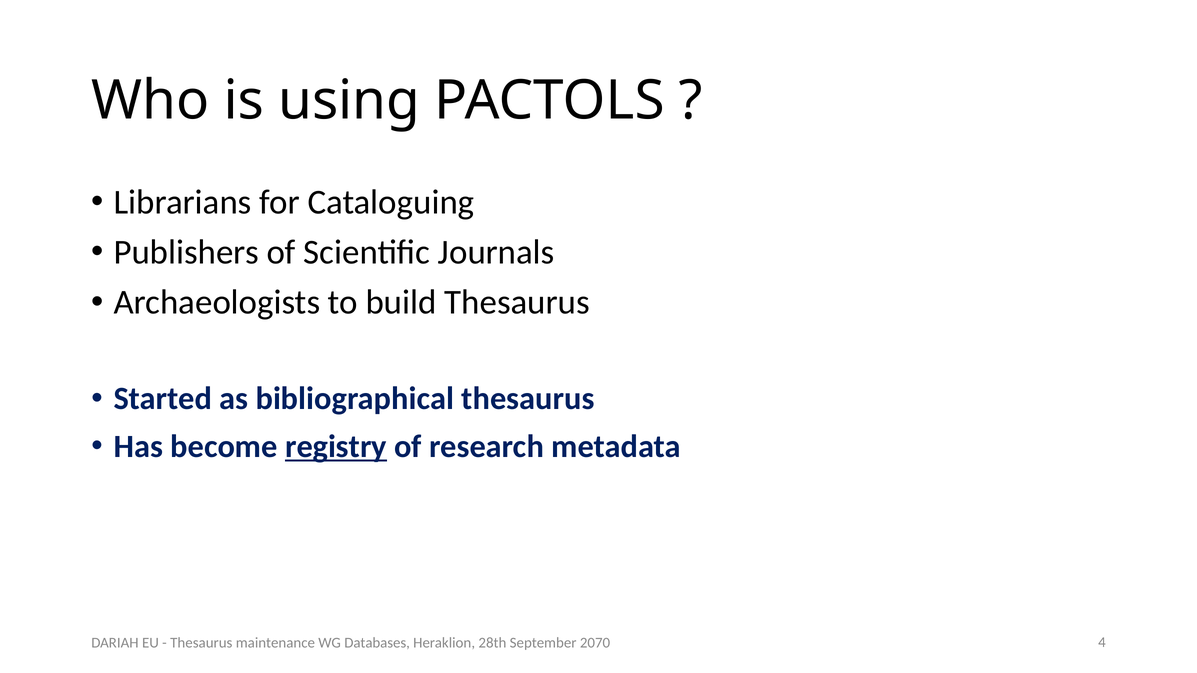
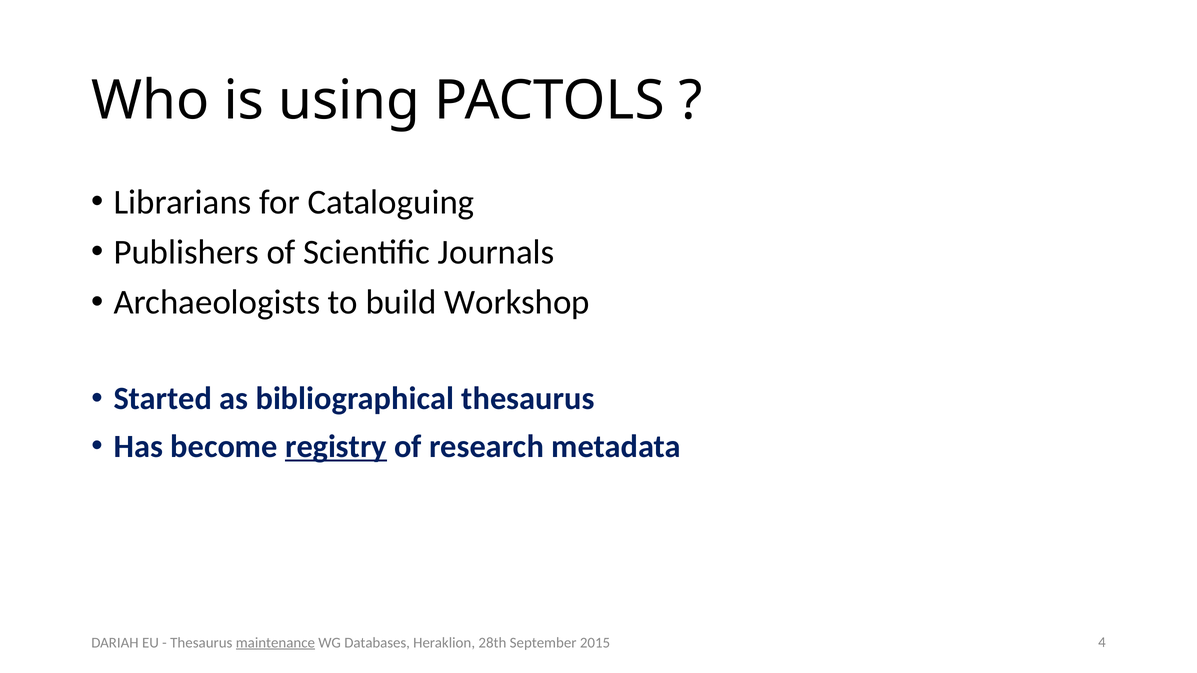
build Thesaurus: Thesaurus -> Workshop (517, 303)
maintenance underline: none -> present (275, 643)
2070: 2070 -> 2015 (595, 643)
